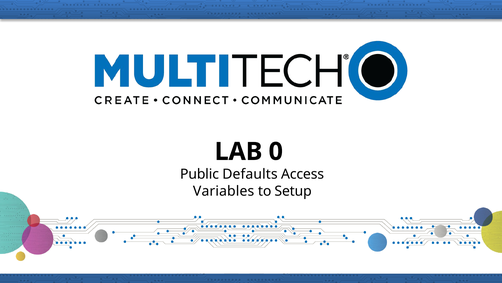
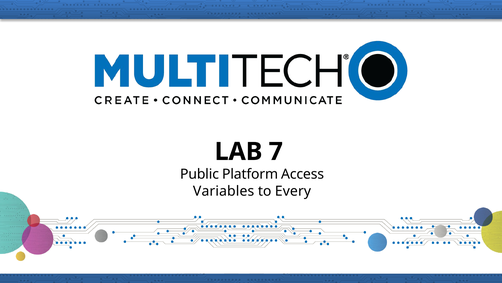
0: 0 -> 7 (276, 151)
Defaults: Defaults -> Platform (250, 174)
Setup: Setup -> Every (293, 191)
